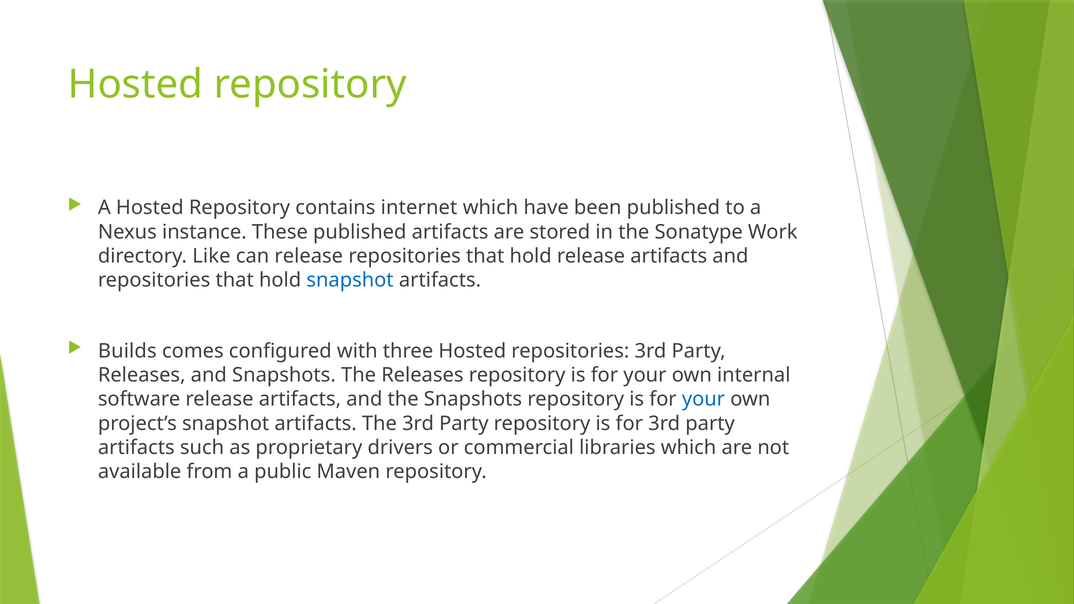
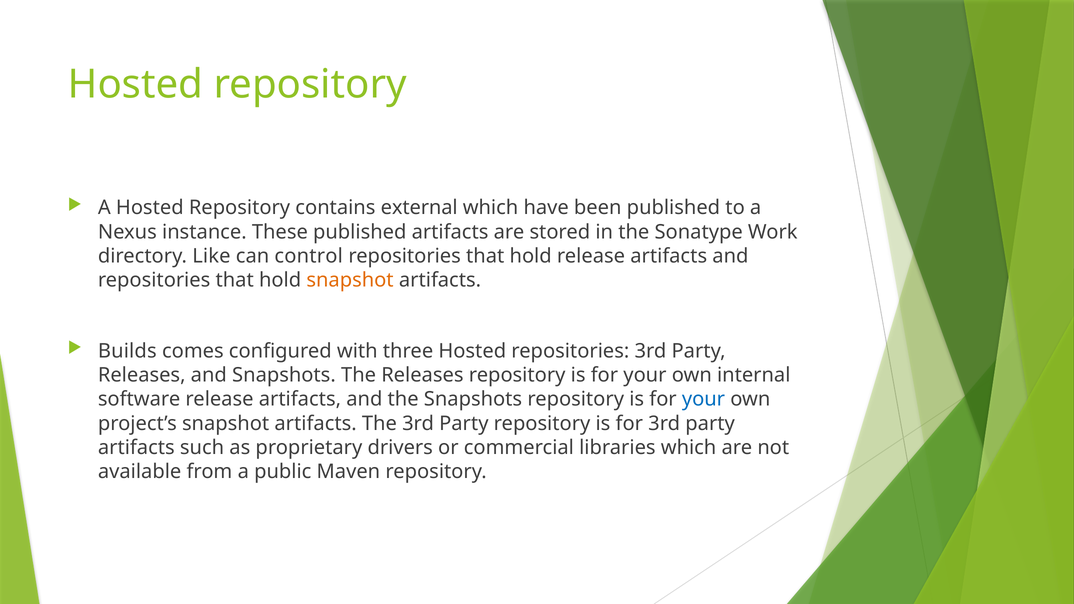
internet: internet -> external (419, 208)
can release: release -> control (309, 256)
snapshot colour: blue -> orange (350, 280)
